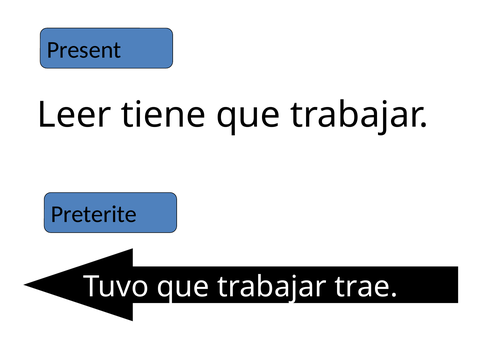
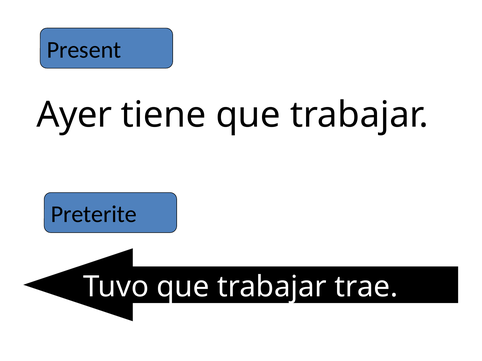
Leer: Leer -> Ayer (74, 115)
